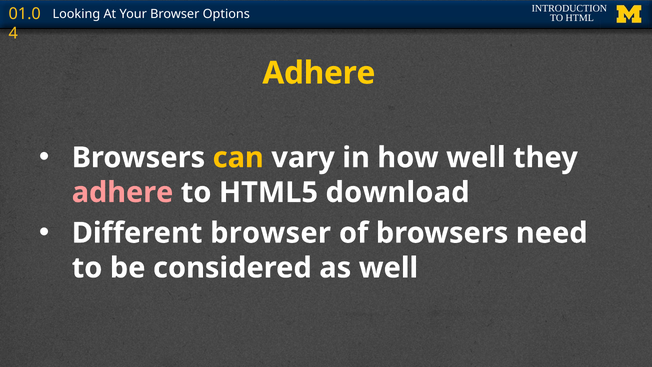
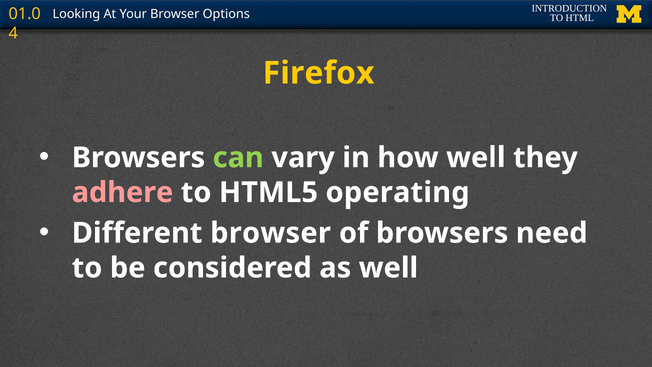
Adhere: Adhere -> Firefox (319, 73)
can colour: yellow -> light green (238, 158)
download: download -> operating (398, 192)
